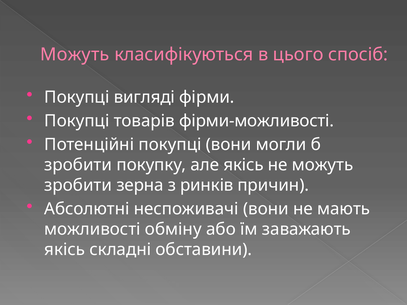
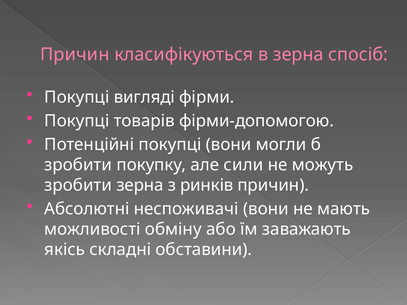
Можуть: Можуть -> Причин (75, 55)
в цього: цього -> зерна (298, 55)
фірми-можливості: фірми-можливості -> фірми-допомогою (257, 121)
але якісь: якісь -> сили (243, 165)
